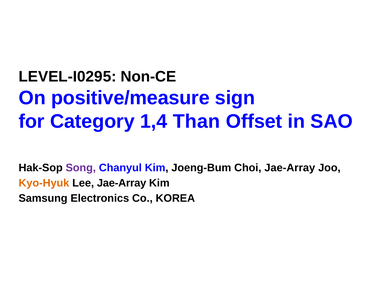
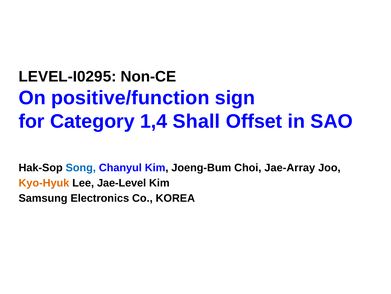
positive/measure: positive/measure -> positive/function (130, 98)
Than: Than -> Shall (196, 121)
Song colour: purple -> blue (81, 167)
Lee Jae-Array: Jae-Array -> Jae-Level (122, 183)
